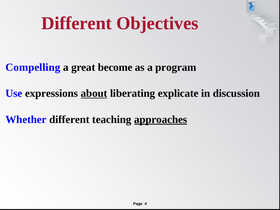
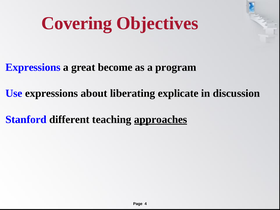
Different: Different -> Covering (77, 23)
Compelling: Compelling -> Expressions (33, 67)
about underline: present -> none (94, 93)
Whether: Whether -> Stanford (26, 120)
